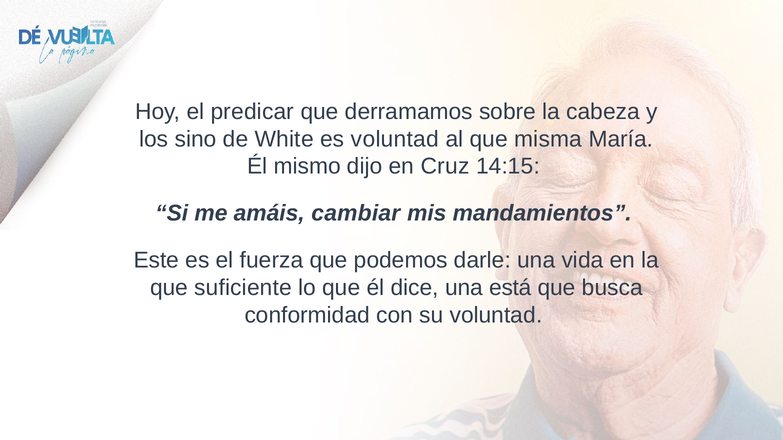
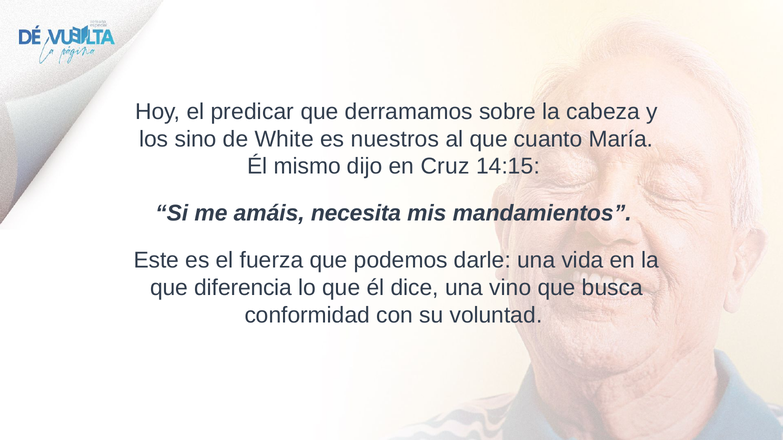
es voluntad: voluntad -> nuestros (395, 139)
misma: misma -> cuanto (548, 139)
cambiar: cambiar -> necesita (356, 214)
suficiente: suficiente -> diferencia (243, 288)
está: está -> vino (510, 288)
